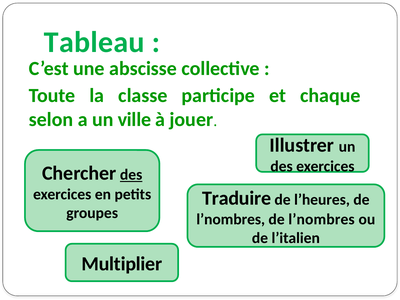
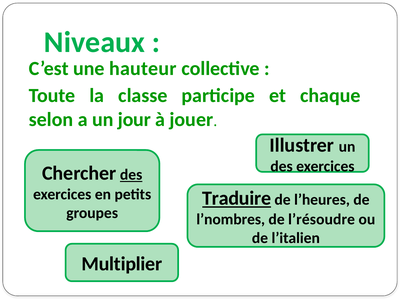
Tableau: Tableau -> Niveaux (94, 42)
abscisse: abscisse -> hauteur (143, 68)
ville: ville -> jour (134, 120)
Traduire underline: none -> present (237, 198)
l’nombres: l’nombres -> l’résoudre (322, 219)
